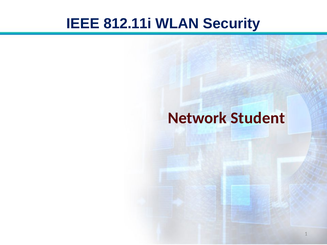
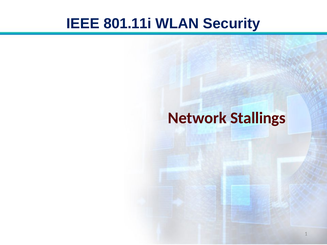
812.11i: 812.11i -> 801.11i (127, 24)
Student: Student -> Stallings (258, 118)
